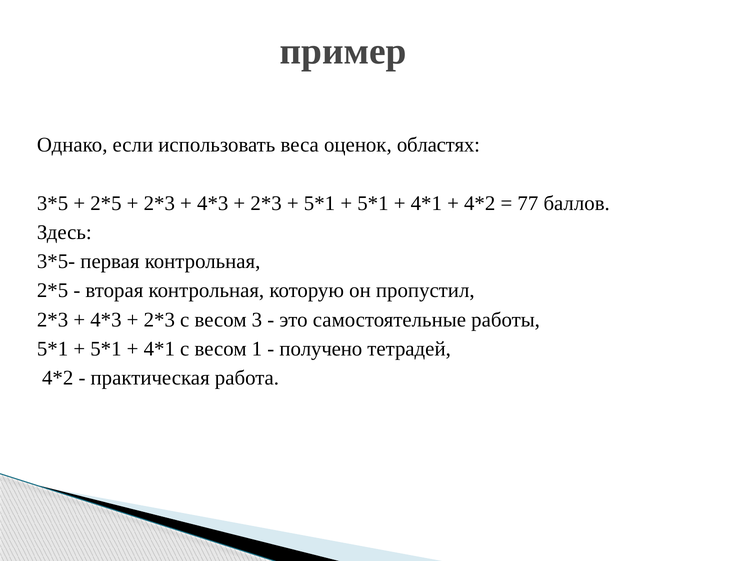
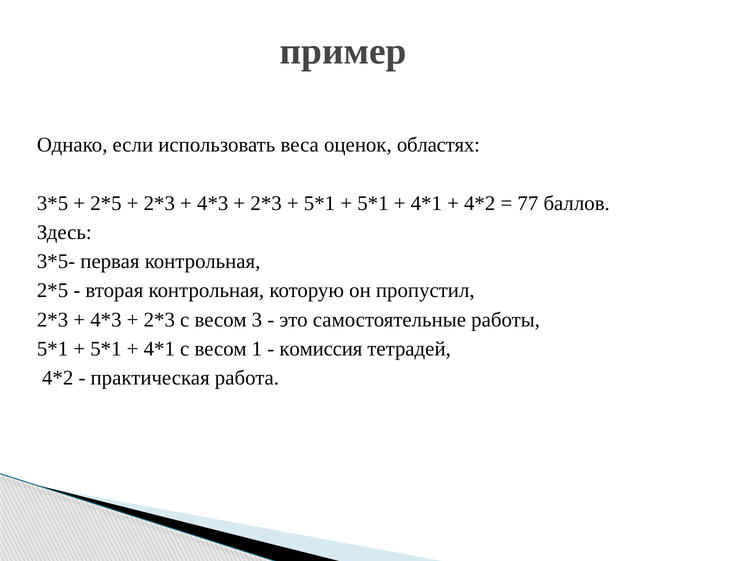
получено: получено -> комиссия (321, 349)
